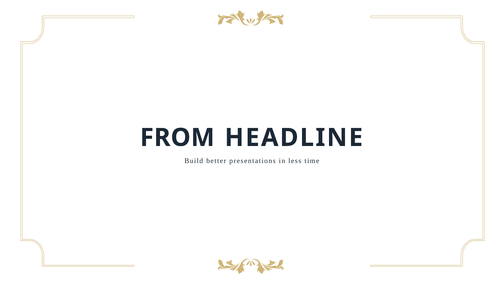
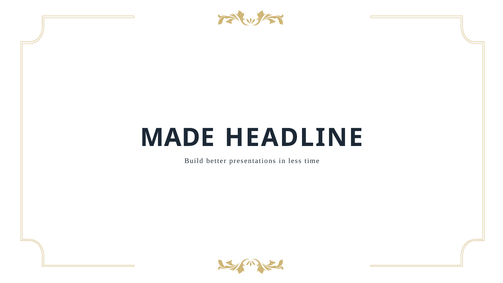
FROM: FROM -> MADE (177, 138)
